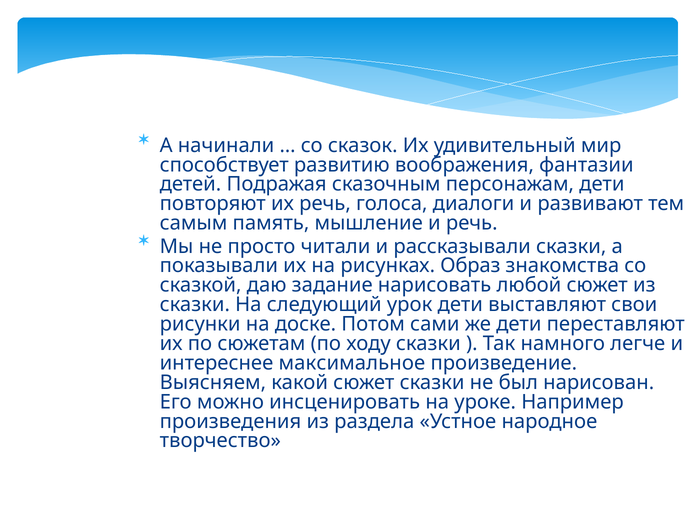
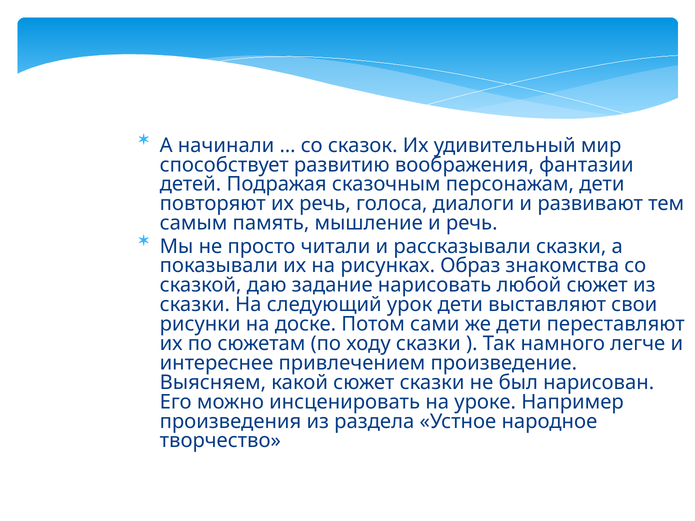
максимальное: максимальное -> привлечением (352, 363)
